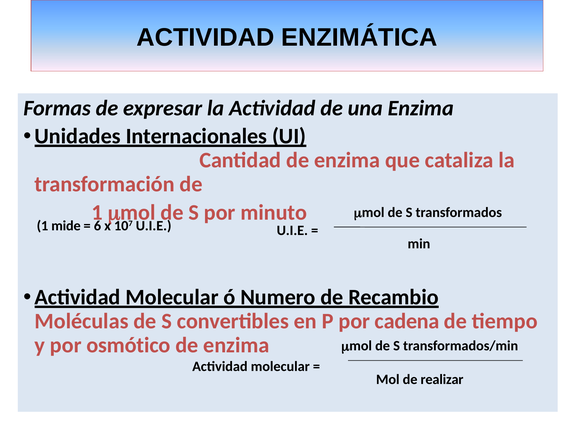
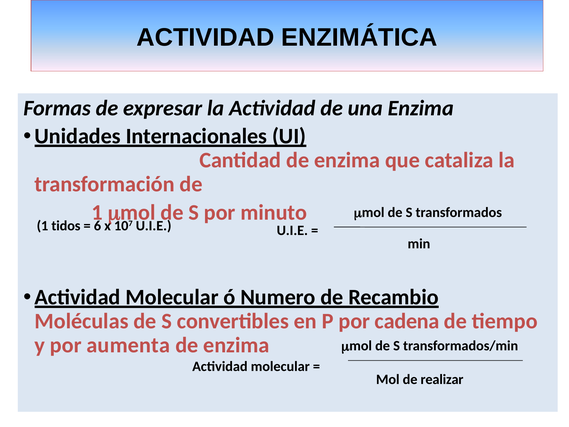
mide: mide -> tidos (66, 226)
osmótico: osmótico -> aumenta (128, 345)
